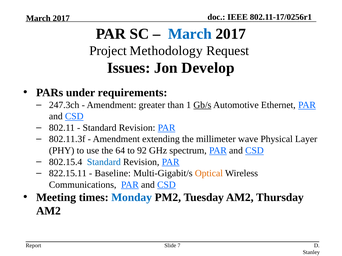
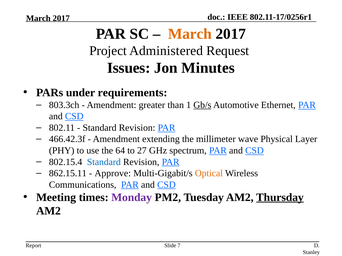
March colour: blue -> orange (190, 34)
Methodology: Methodology -> Administered (166, 51)
Develop: Develop -> Minutes (208, 68)
247.3ch: 247.3ch -> 803.3ch (64, 105)
802.11.3f: 802.11.3f -> 466.42.3f (67, 139)
92: 92 -> 27 (142, 151)
822.15.11: 822.15.11 -> 862.15.11 (68, 174)
Baseline: Baseline -> Approve (113, 174)
Monday colour: blue -> purple (132, 198)
Thursday underline: none -> present (280, 198)
